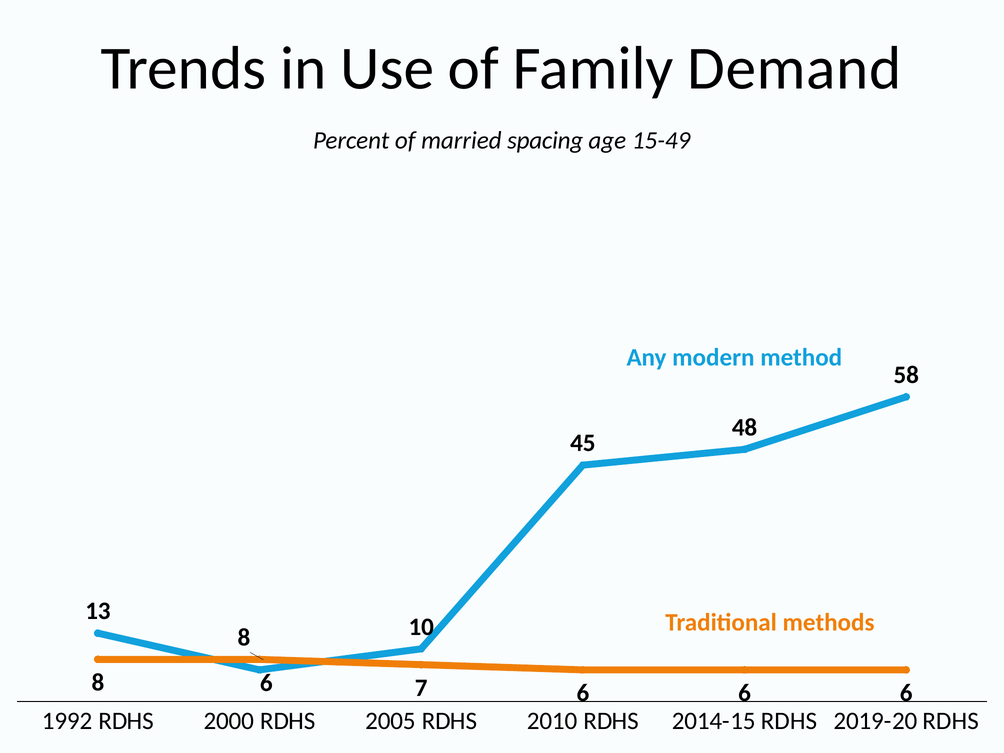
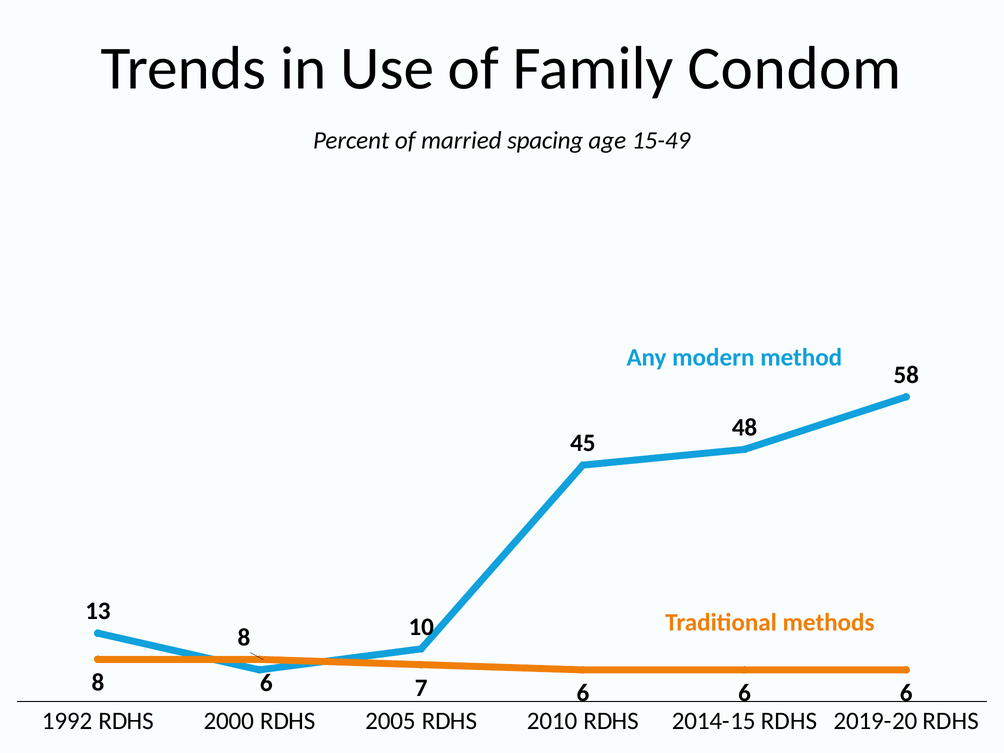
Demand: Demand -> Condom (794, 69)
